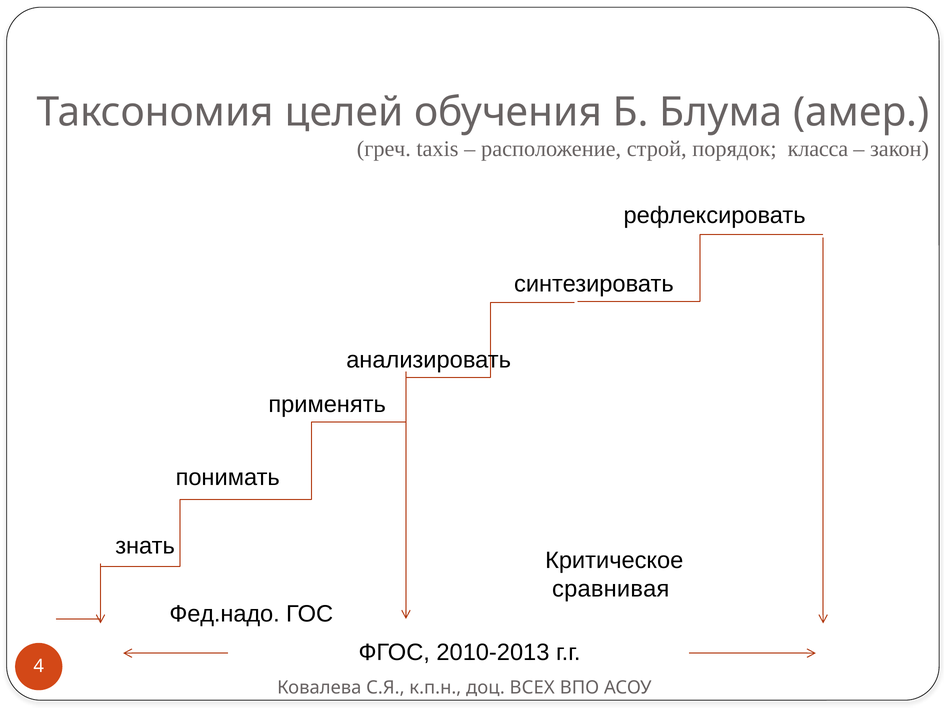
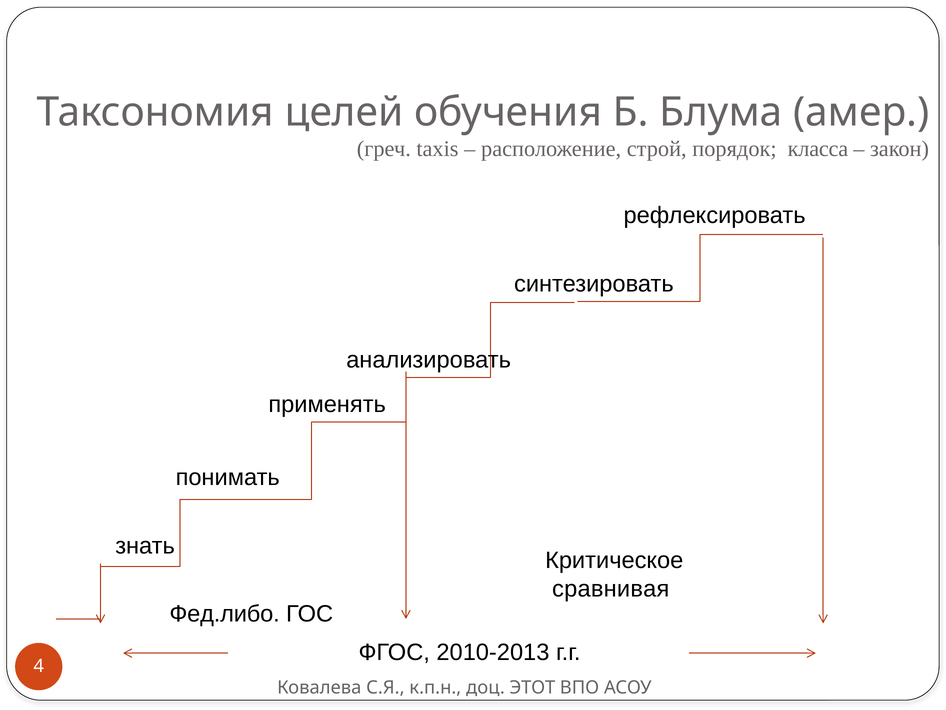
Фед.надо: Фед.надо -> Фед.либо (225, 614)
ВСЕХ: ВСЕХ -> ЭТОТ (532, 687)
